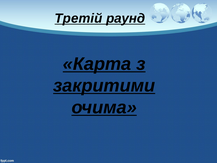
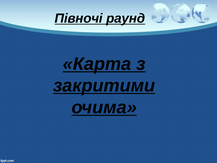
Третій: Третій -> Півночі (79, 18)
